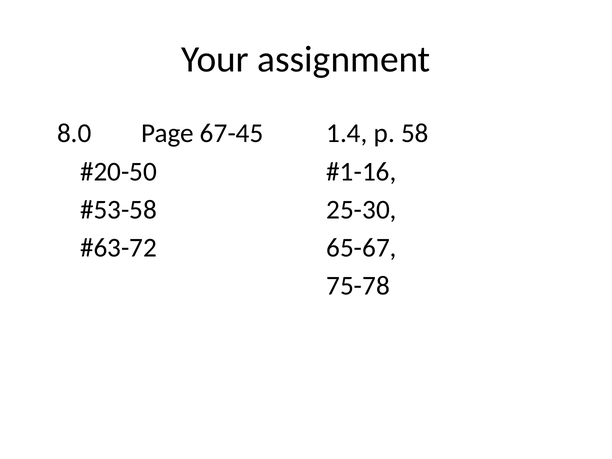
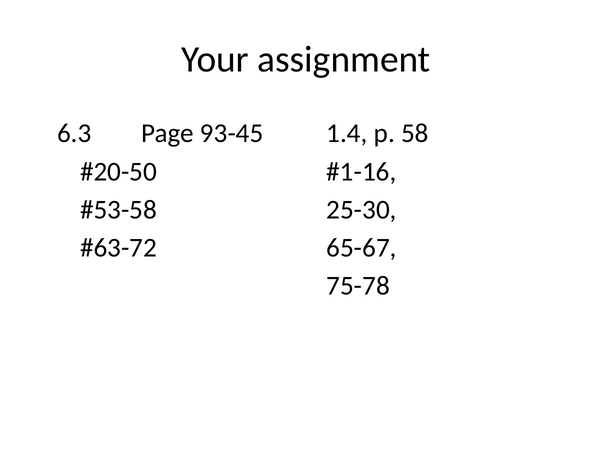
8.0: 8.0 -> 6.3 (74, 134)
67-45: 67-45 -> 93-45 (232, 134)
